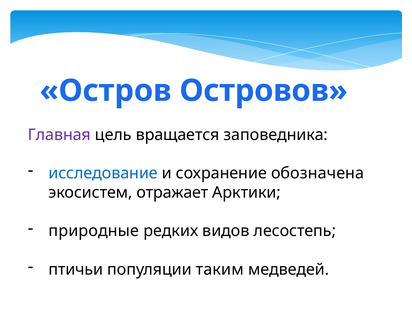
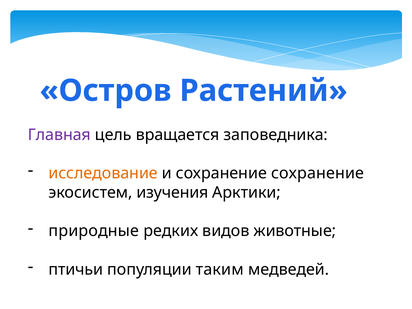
Островов: Островов -> Растений (264, 91)
исследование colour: blue -> orange (103, 173)
сохранение обозначена: обозначена -> сохранение (318, 173)
отражает: отражает -> изучения (172, 193)
лесостепь: лесостепь -> животные (295, 231)
